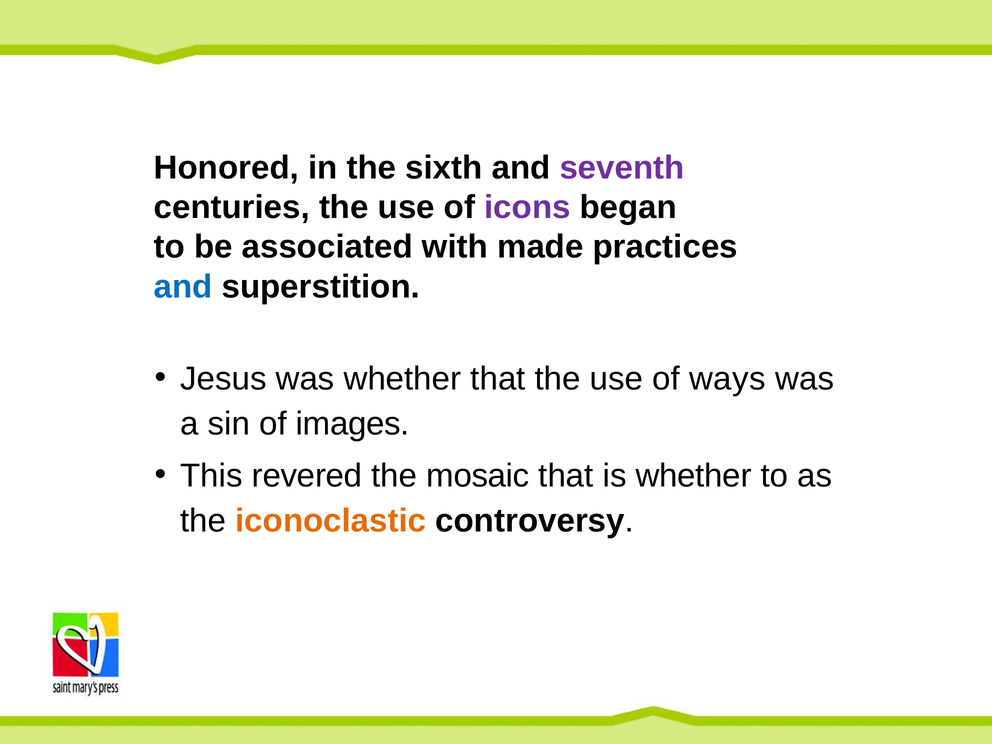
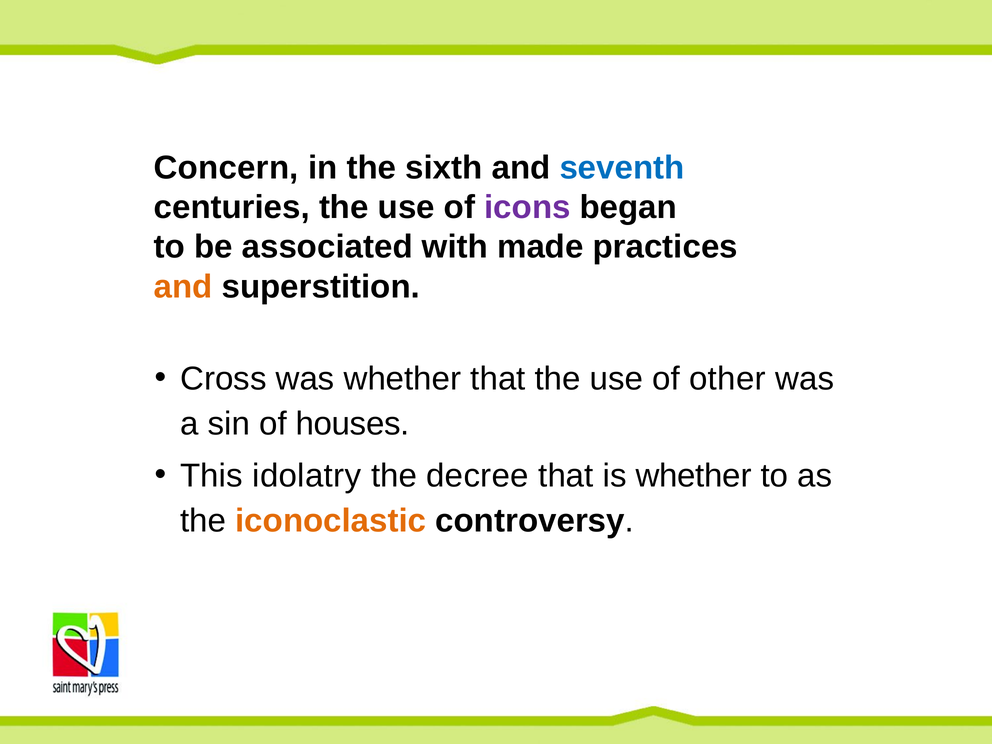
Honored: Honored -> Concern (226, 168)
seventh colour: purple -> blue (622, 168)
and colour: blue -> orange (183, 287)
Jesus: Jesus -> Cross (223, 379)
ways: ways -> other (727, 379)
images: images -> houses (353, 424)
revered: revered -> idolatry (307, 476)
mosaic: mosaic -> decree (478, 476)
